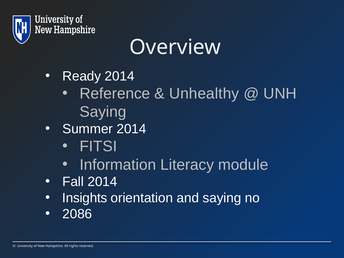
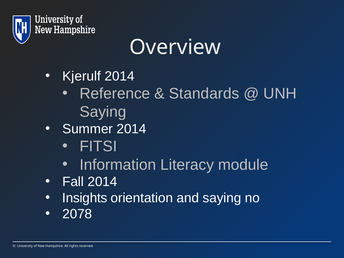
Ready: Ready -> Kjerulf (82, 76)
Unhealthy: Unhealthy -> Standards (204, 94)
2086: 2086 -> 2078 (77, 214)
